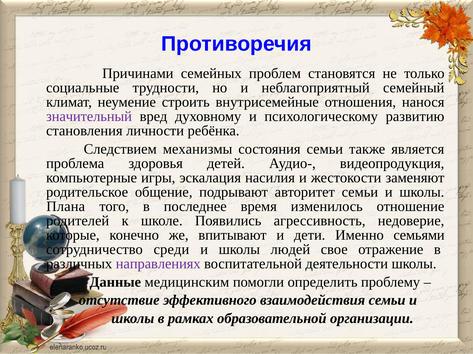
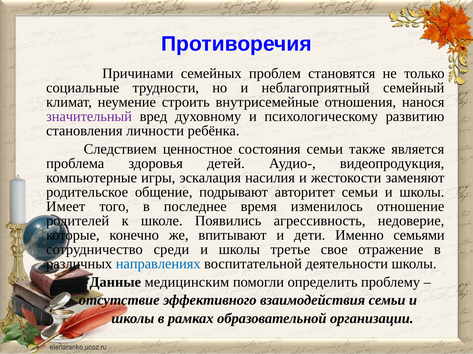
механизмы: механизмы -> ценностное (198, 149)
Плана: Плана -> Имеет (66, 207)
людей: людей -> третье (290, 250)
направлениях colour: purple -> blue (158, 264)
